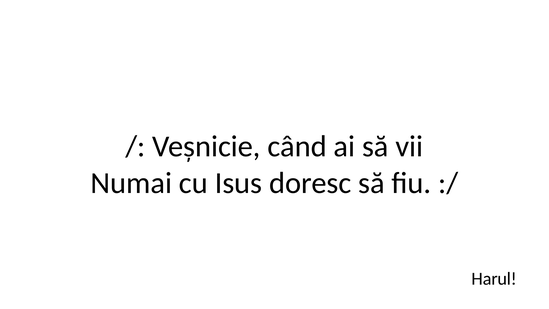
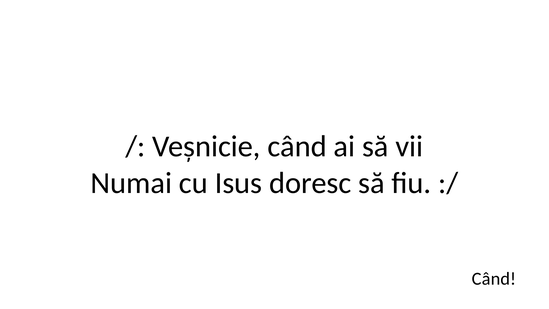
Harul: Harul -> Când (494, 278)
